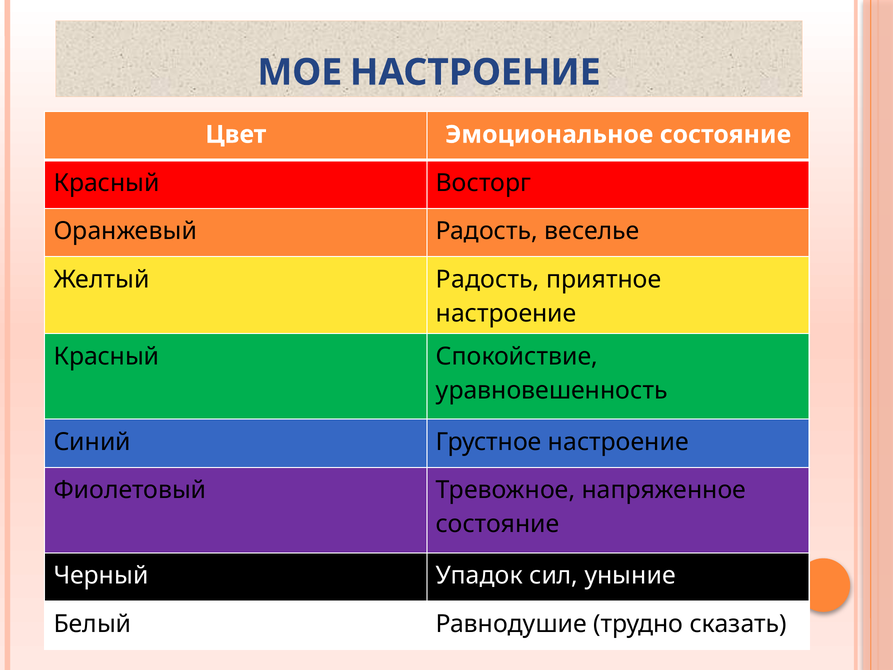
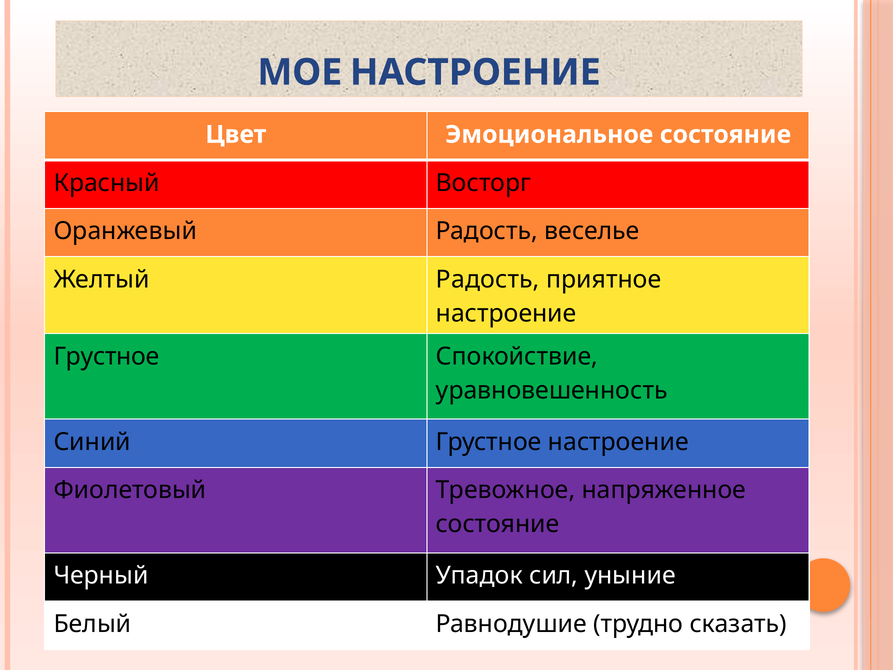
Красный: Красный -> Грустное (107, 356)
